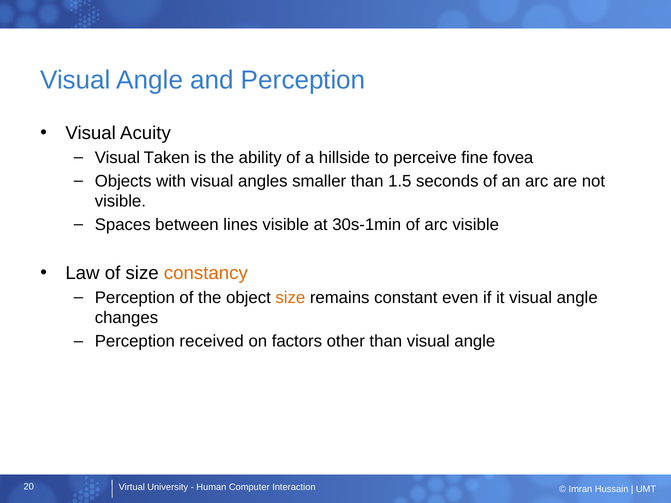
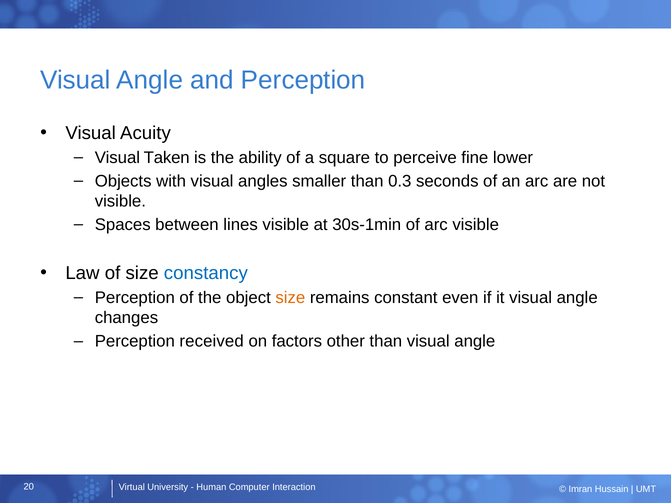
hillside: hillside -> square (344, 158)
fovea: fovea -> lower (513, 158)
1.5: 1.5 -> 0.3 (400, 181)
constancy colour: orange -> blue (206, 273)
